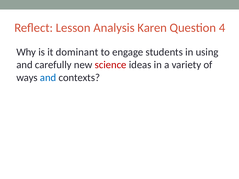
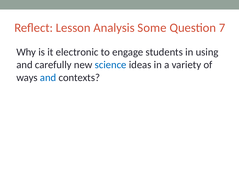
Karen: Karen -> Some (152, 28)
4: 4 -> 7 (222, 28)
dominant: dominant -> electronic (77, 52)
science colour: red -> blue (111, 65)
